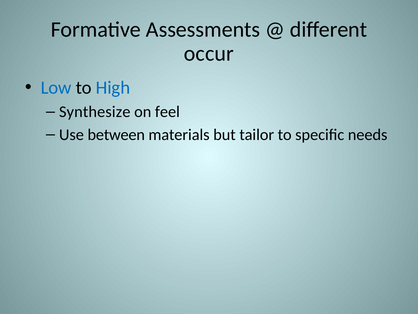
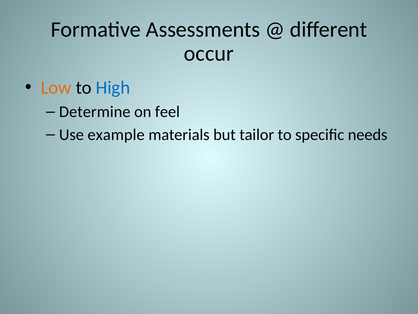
Low colour: blue -> orange (56, 88)
Synthesize: Synthesize -> Determine (95, 112)
between: between -> example (116, 134)
